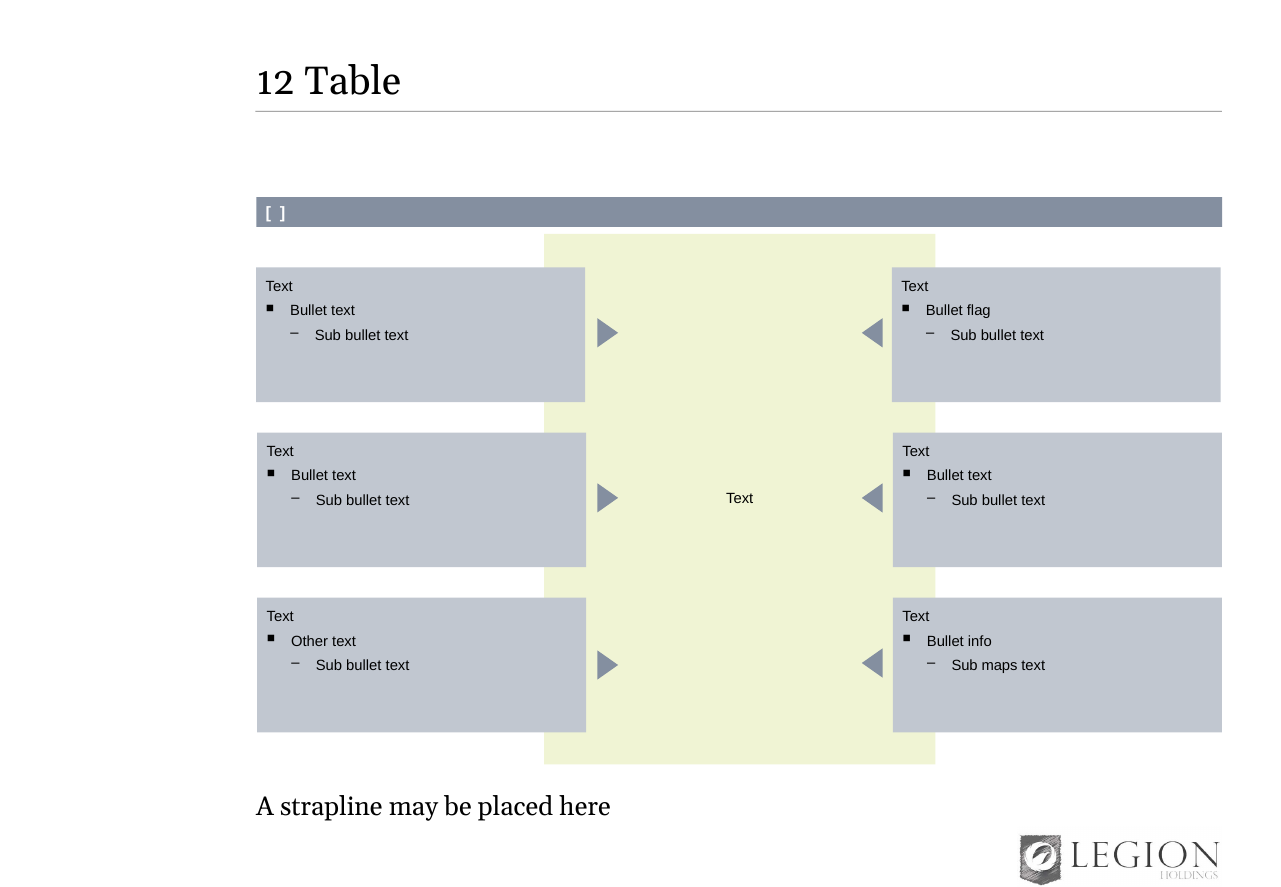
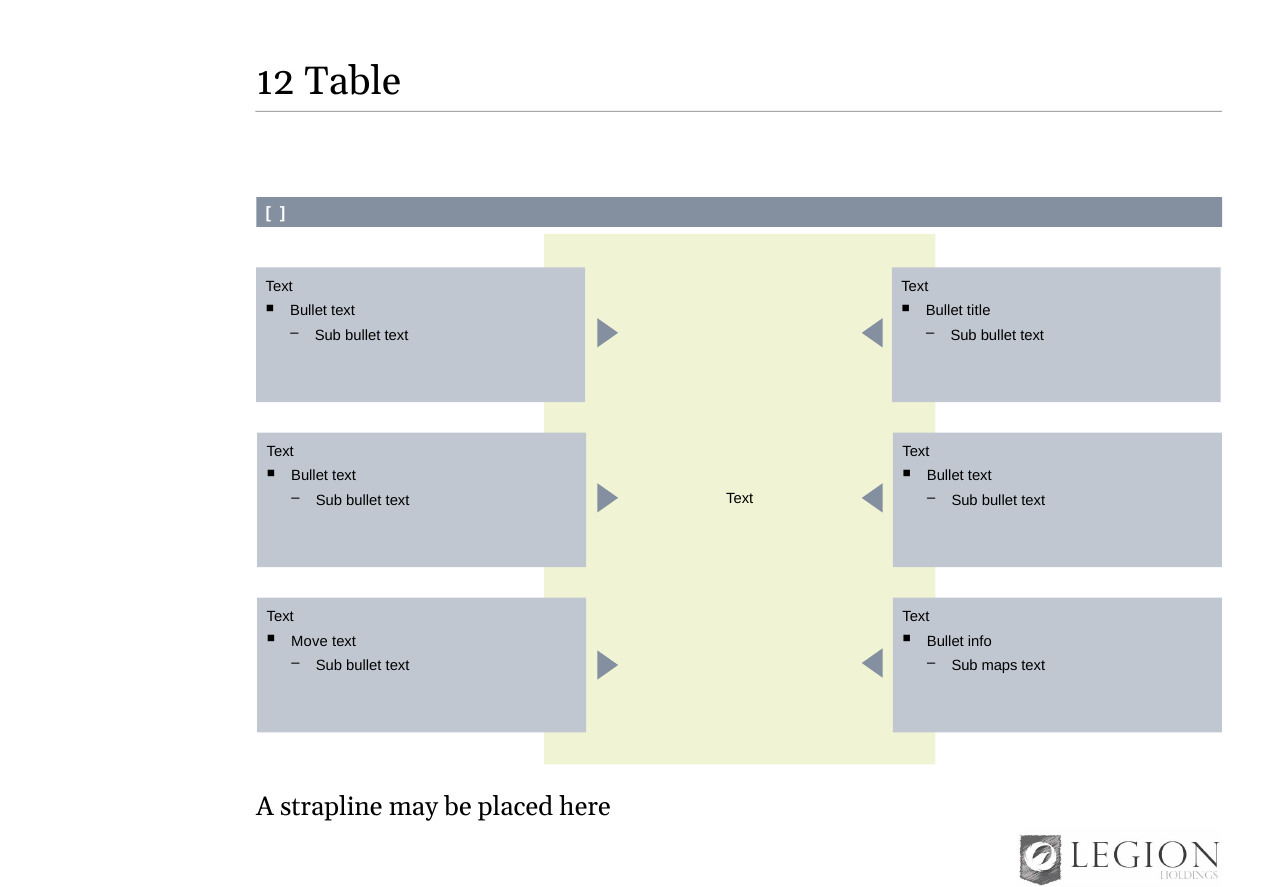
flag: flag -> title (979, 311)
Other: Other -> Move (310, 641)
